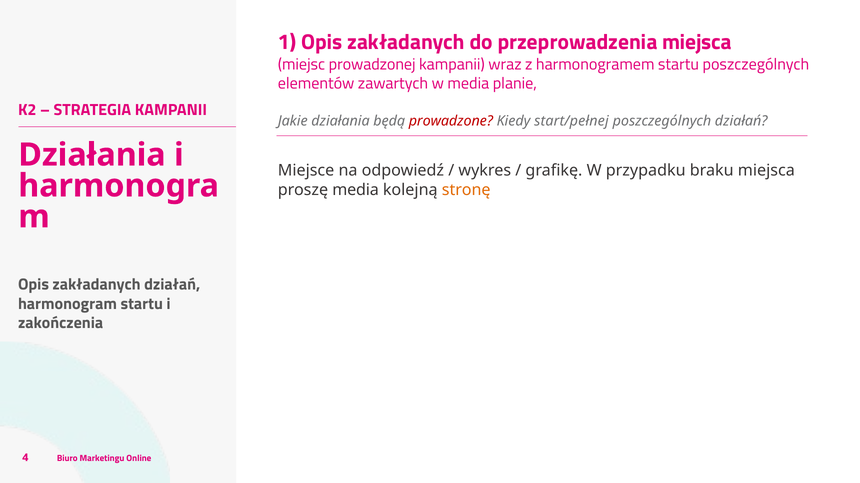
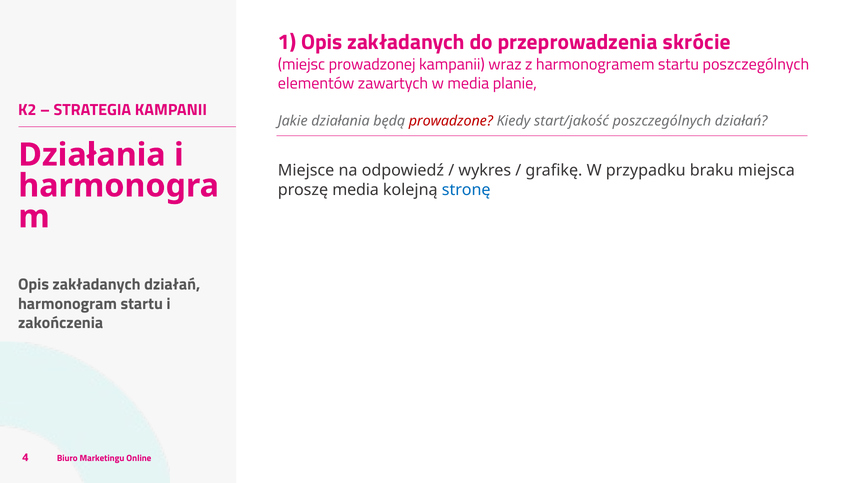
przeprowadzenia miejsca: miejsca -> skrócie (697, 42)
start/pełnej: start/pełnej -> start/jakość (572, 121)
stronę colour: orange -> blue (466, 190)
